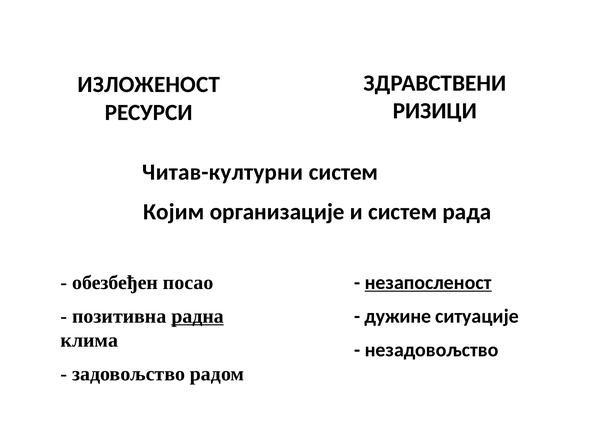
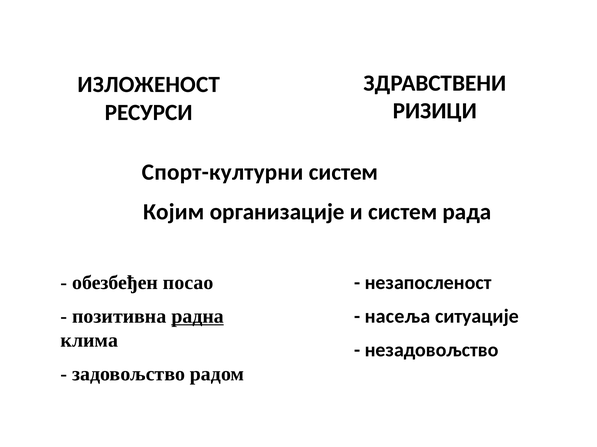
Читав-културни: Читав-културни -> Спорт-културни (223, 173)
незапосленост underline: present -> none (428, 283)
дужине: дужине -> насеља (398, 317)
